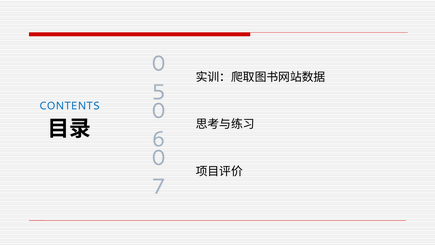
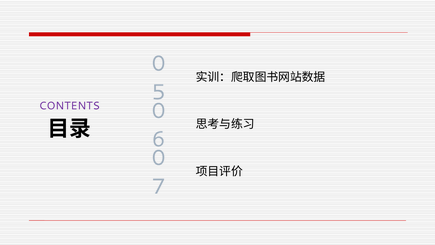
CONTENTS colour: blue -> purple (69, 106)
